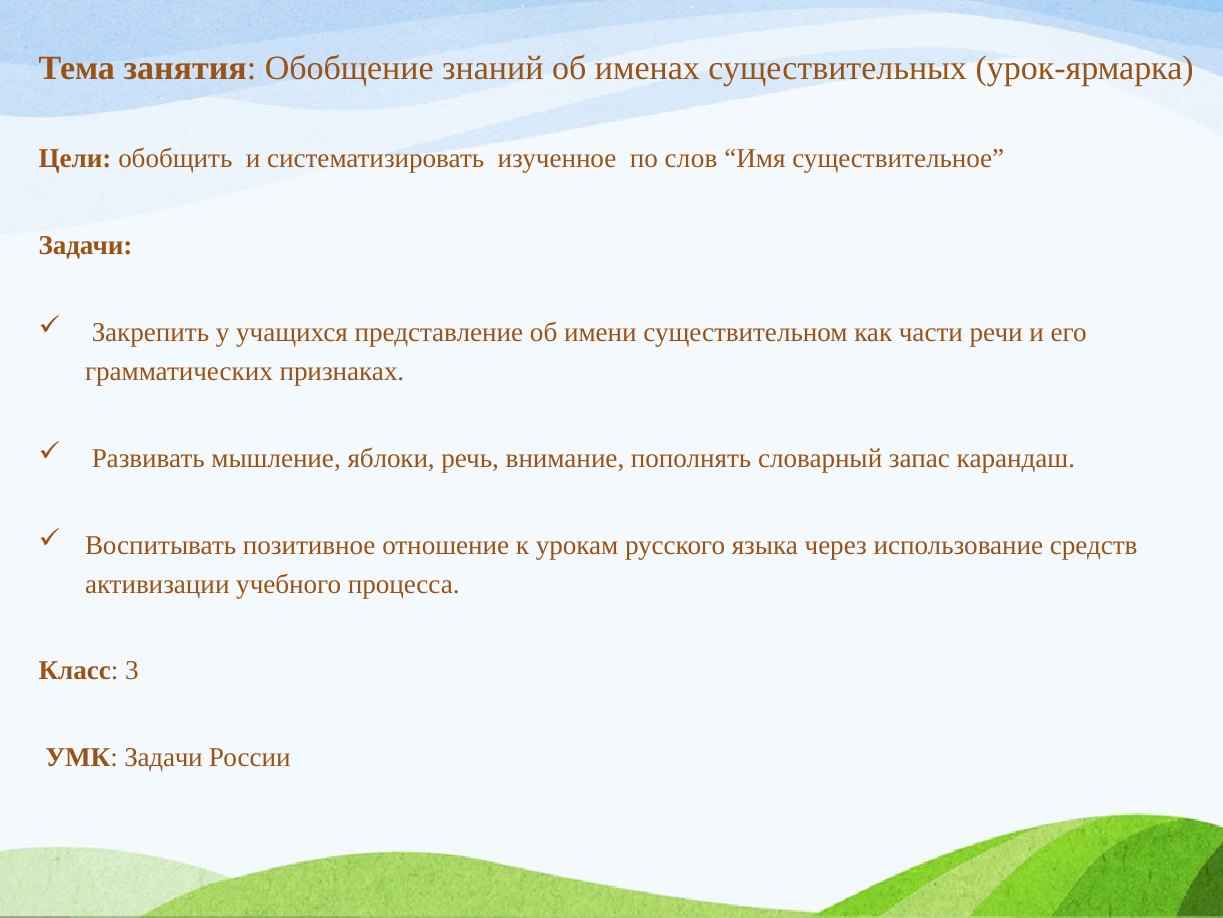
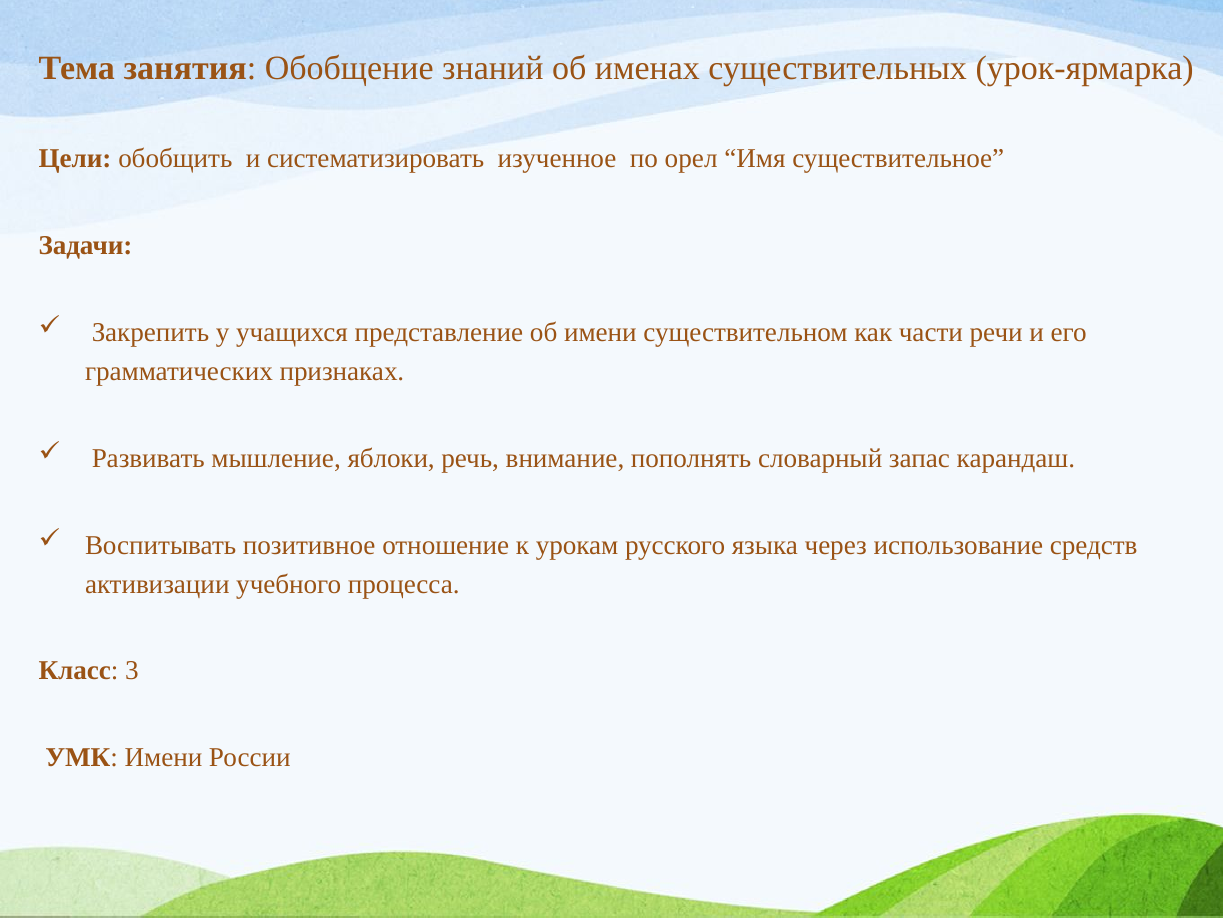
слов: слов -> орел (691, 159)
УМК Задачи: Задачи -> Имени (163, 757)
